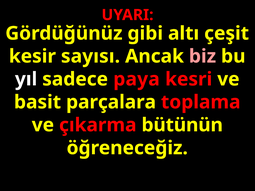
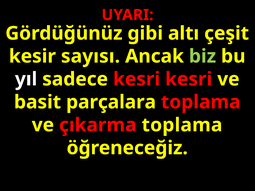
biz colour: pink -> light green (202, 56)
sadece paya: paya -> kesri (137, 79)
çıkarma bütünün: bütünün -> toplama (182, 125)
